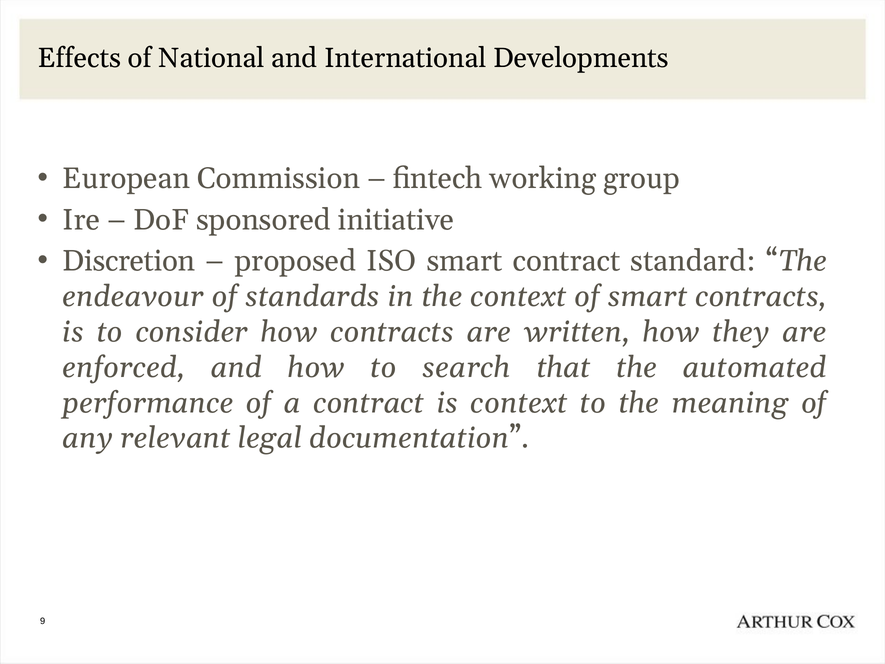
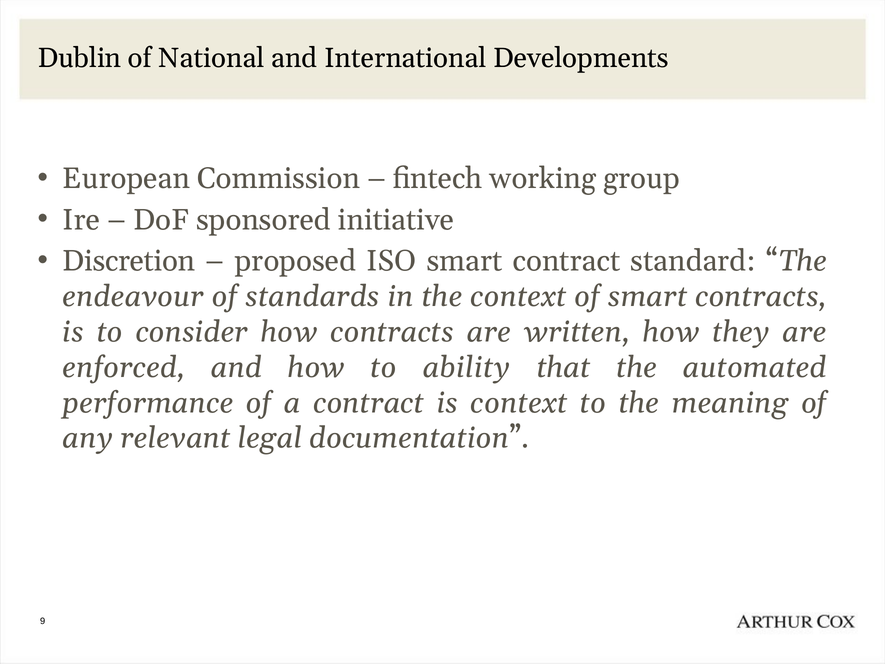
Effects: Effects -> Dublin (79, 58)
search: search -> ability (466, 367)
